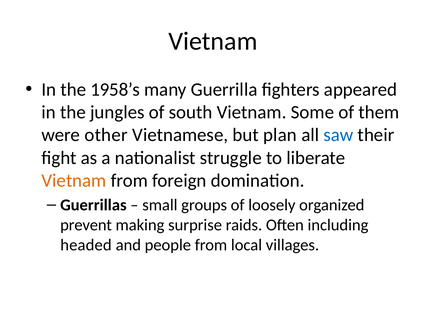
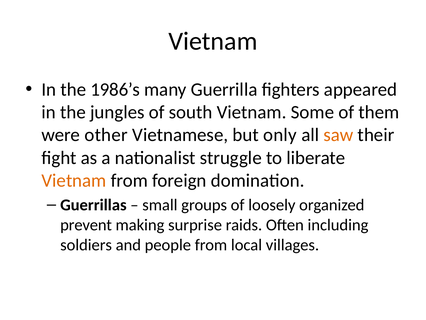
1958’s: 1958’s -> 1986’s (115, 89)
plan: plan -> only (280, 135)
saw colour: blue -> orange (338, 135)
headed: headed -> soldiers (86, 245)
